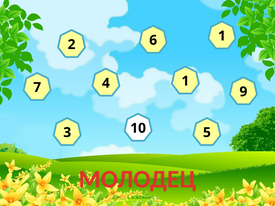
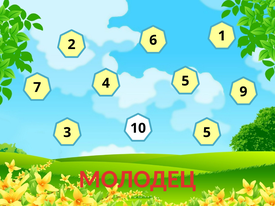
7 1: 1 -> 5 (185, 81)
